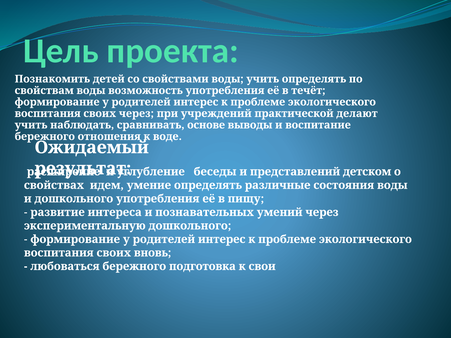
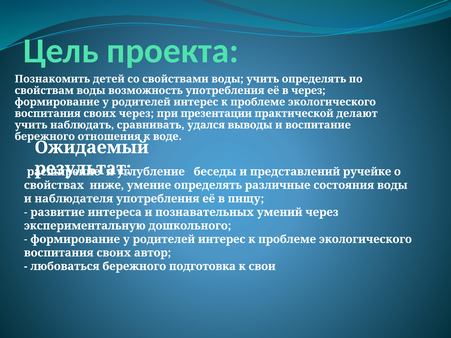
в течёт: течёт -> через (308, 91)
учреждений: учреждений -> презентации (216, 114)
основе: основе -> удался (206, 125)
детском: детском -> ручейке (367, 172)
идем: идем -> ниже (107, 185)
и дошкольного: дошкольного -> наблюдателя (74, 199)
вновь: вновь -> автор (153, 253)
